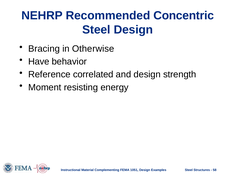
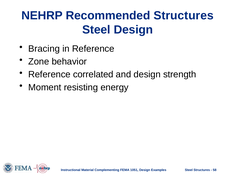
Recommended Concentric: Concentric -> Structures (184, 15)
in Otherwise: Otherwise -> Reference (93, 49)
Have: Have -> Zone (39, 62)
